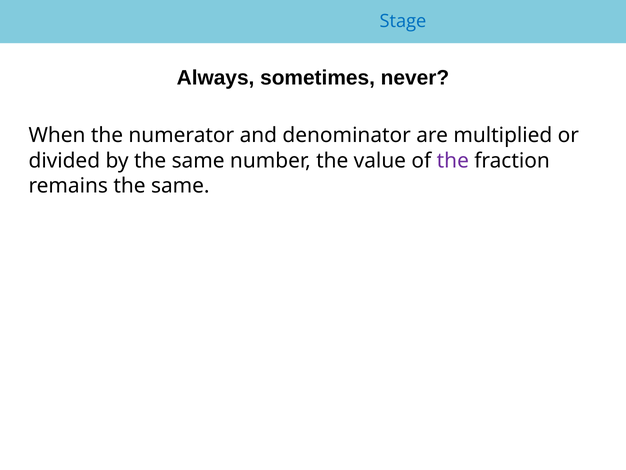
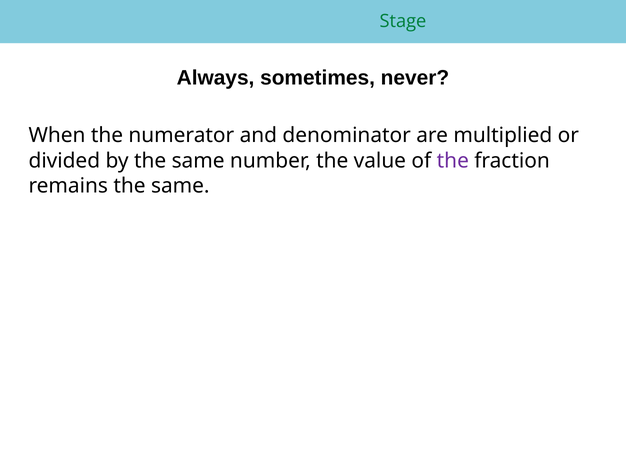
Stage colour: blue -> green (403, 21)
